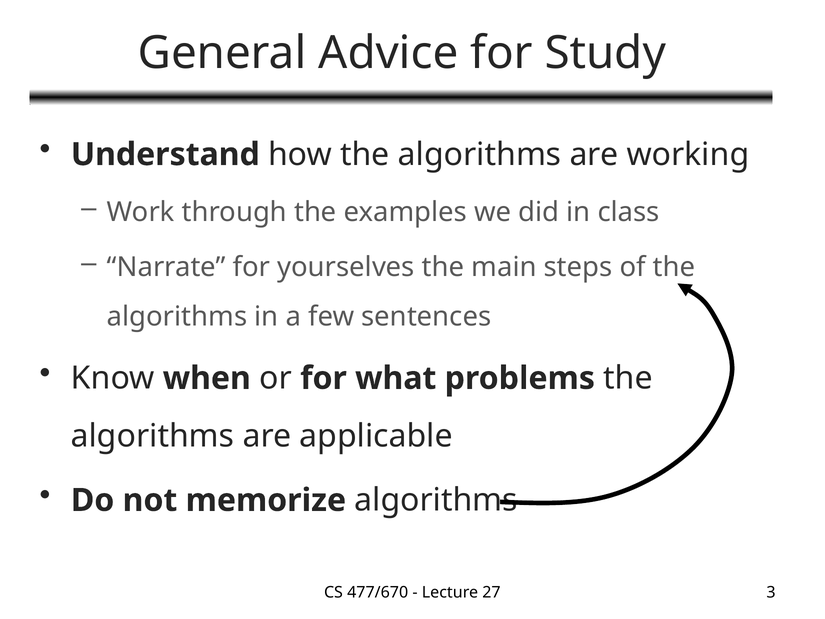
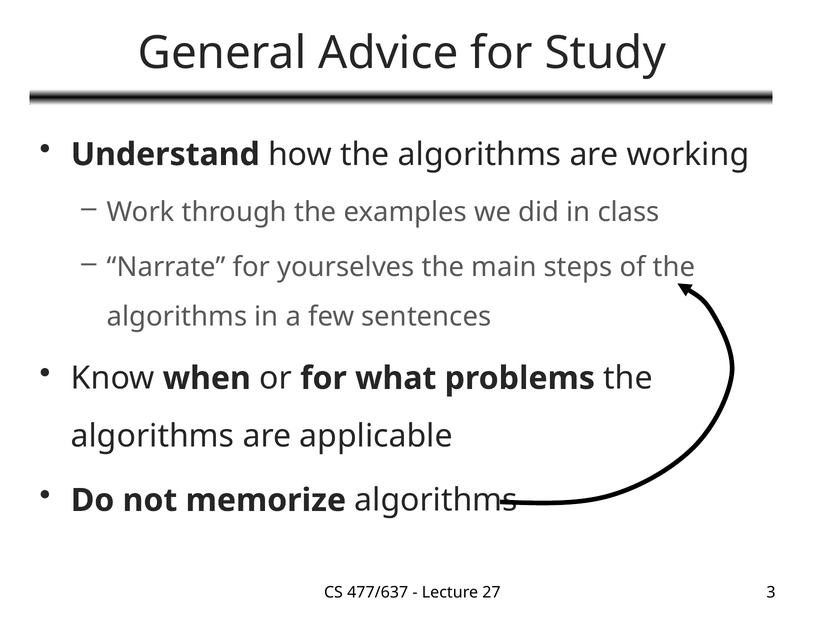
477/670: 477/670 -> 477/637 (378, 592)
